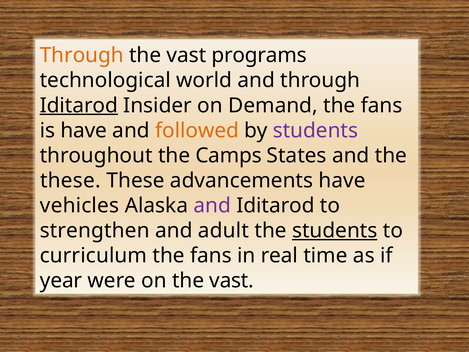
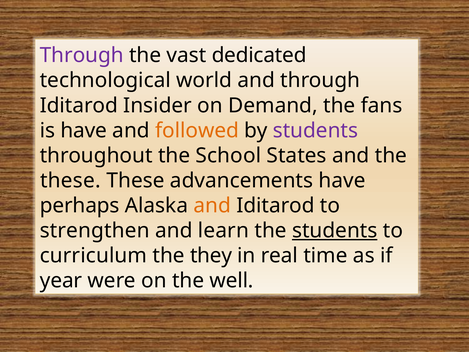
Through colour: orange -> purple (82, 55)
programs: programs -> dedicated (259, 55)
Iditarod underline: present -> none (79, 105)
Camps: Camps -> School (228, 155)
vehicles: vehicles -> perhaps (80, 205)
and colour: purple -> orange (212, 205)
adult: adult -> learn (223, 230)
fans: fans -> they (211, 256)
on the vast: vast -> well (232, 281)
